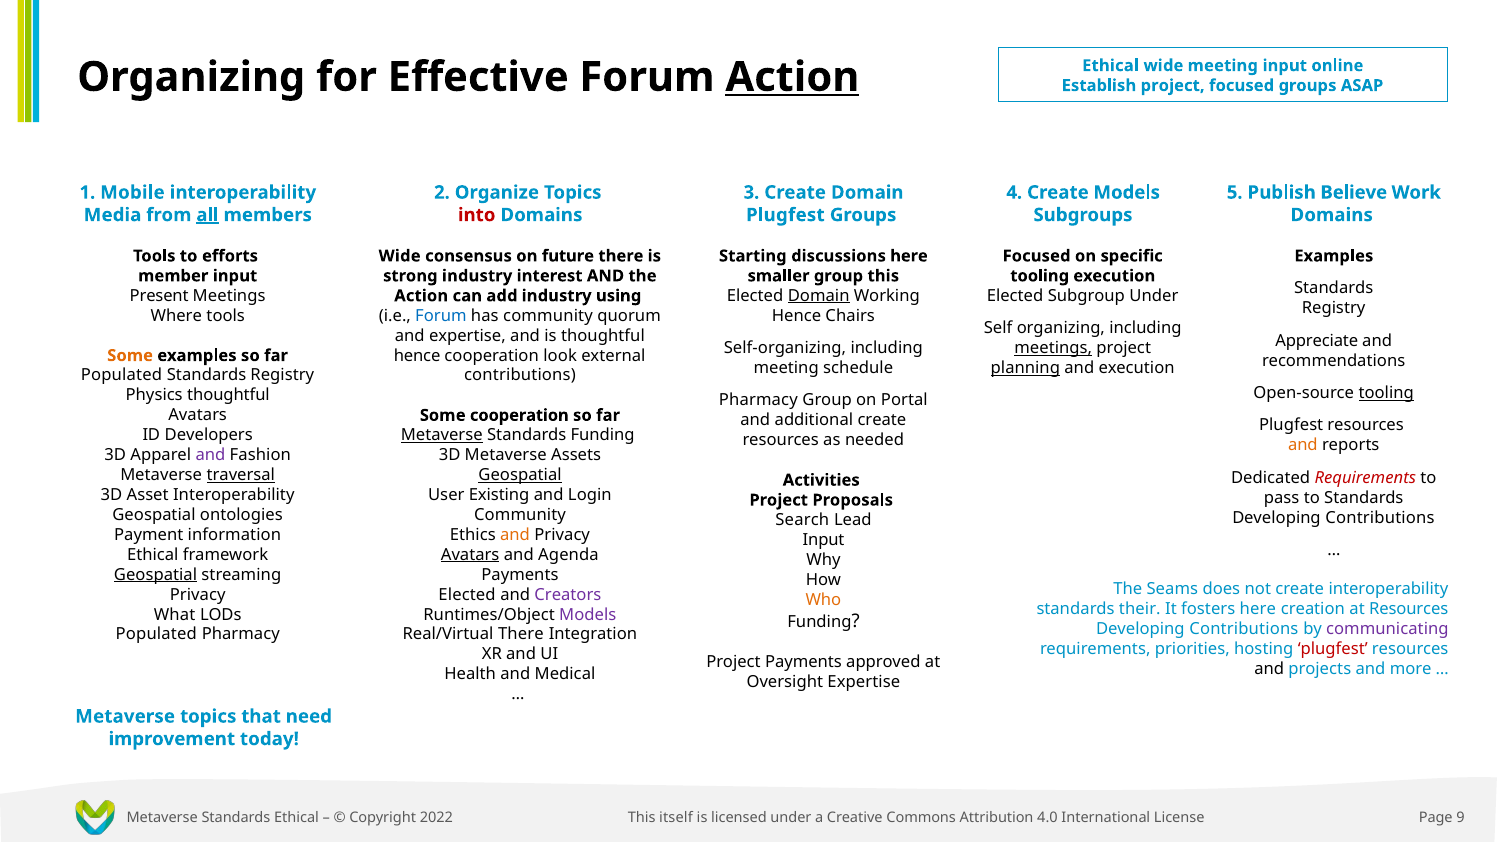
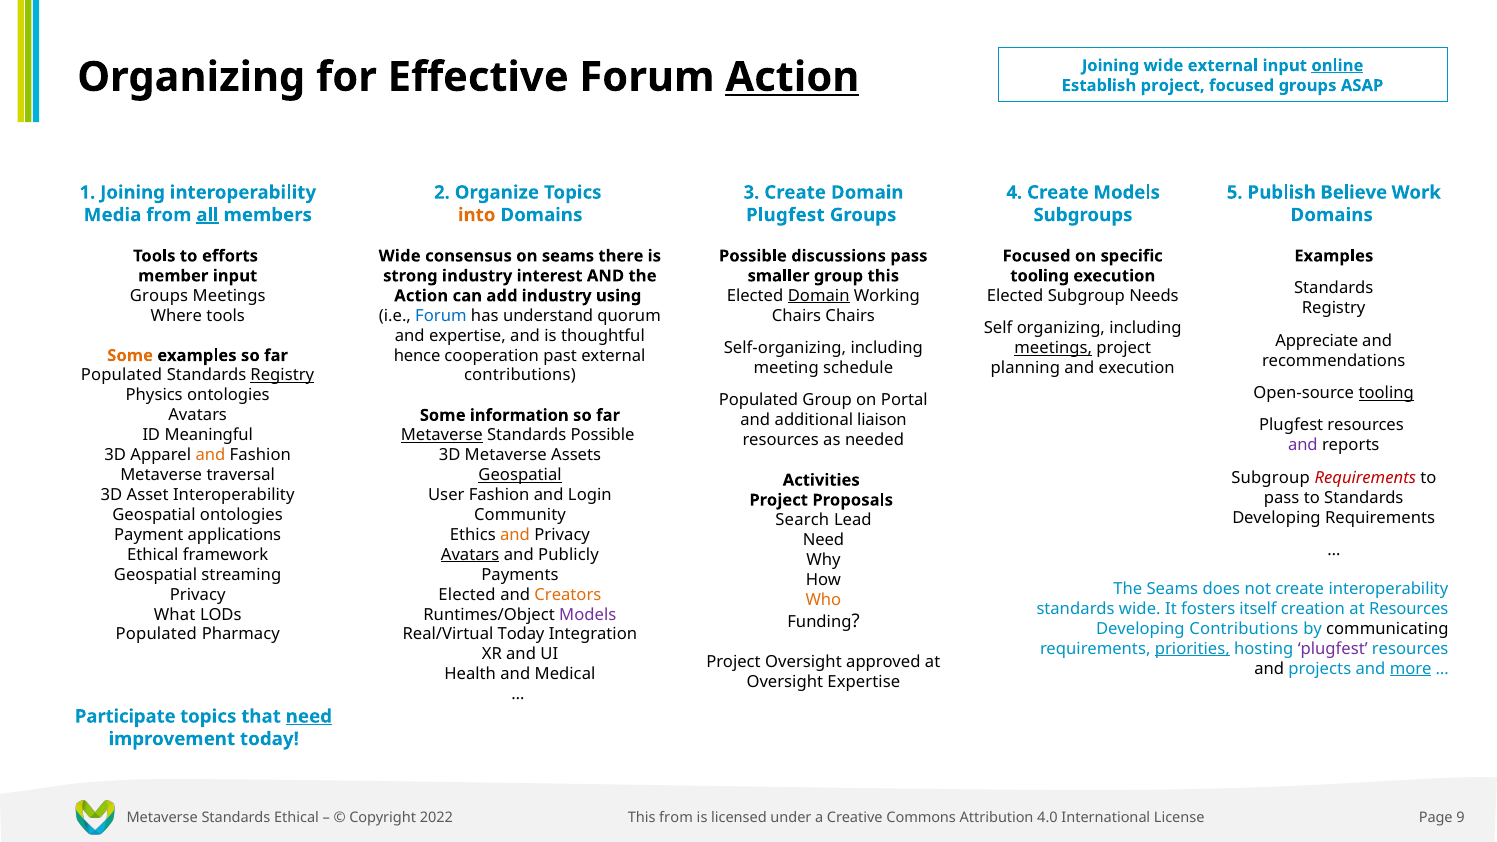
Ethical: Ethical -> Joining (1111, 66)
wide meeting: meeting -> external (1223, 66)
online underline: none -> present (1337, 66)
1 Mobile: Mobile -> Joining (133, 192)
into colour: red -> orange (477, 215)
on future: future -> seams (568, 256)
Starting: Starting -> Possible (753, 256)
discussions here: here -> pass (909, 256)
Present: Present -> Groups (159, 296)
Subgroup Under: Under -> Needs (1154, 296)
has community: community -> understand (548, 316)
Hence: Hence -> Chairs (797, 316)
look: look -> past (560, 356)
planning underline: present -> none (1025, 368)
Registry underline: none -> present (282, 376)
Physics thoughtful: thoughtful -> ontologies (228, 395)
Pharmacy: Pharmacy -> Populated (758, 401)
Some cooperation: cooperation -> information (519, 415)
additional create: create -> liaison (882, 420)
Developers: Developers -> Meaningful (209, 435)
Standards Funding: Funding -> Possible (603, 435)
and colour: orange -> purple (1303, 445)
and colour: purple -> orange (210, 455)
traversal underline: present -> none (241, 475)
Dedicated: Dedicated -> Subgroup (1271, 478)
User Existing: Existing -> Fashion (499, 495)
Contributions: Contributions -> Requirements (1380, 518)
information: information -> applications (234, 535)
Input: Input -> Need (824, 540)
Agenda: Agenda -> Publicly (568, 555)
Geospatial underline: present -> none (156, 575)
Creators colour: purple -> orange (568, 595)
standards their: their -> wide (1140, 609)
fosters here: here -> itself (1258, 609)
communicating colour: purple -> black (1387, 629)
Real/Virtual There: There -> Today (521, 635)
priorities underline: none -> present (1192, 649)
plugfest colour: red -> purple (1333, 649)
Project Payments: Payments -> Oversight (803, 662)
more underline: none -> present (1411, 669)
Metaverse: Metaverse -> Participate (125, 717)
need underline: none -> present (309, 717)
itself: itself -> from (676, 818)
